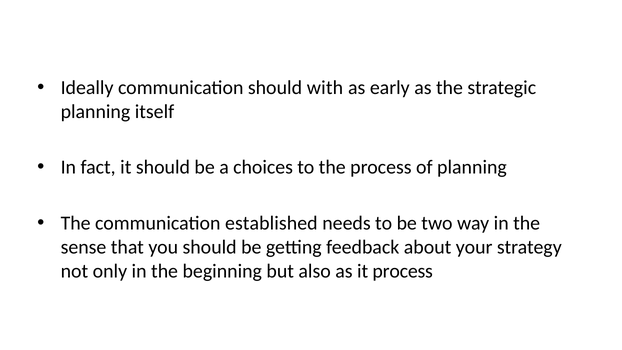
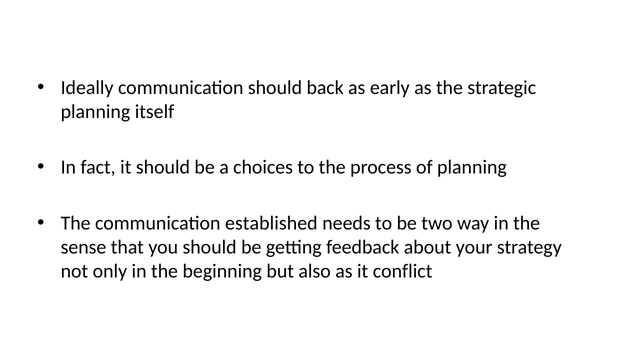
with: with -> back (325, 88)
it process: process -> conflict (403, 271)
